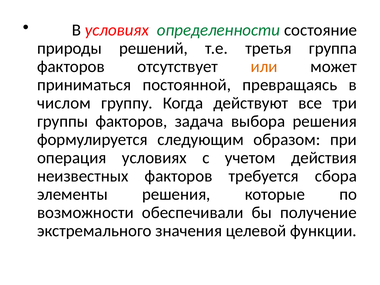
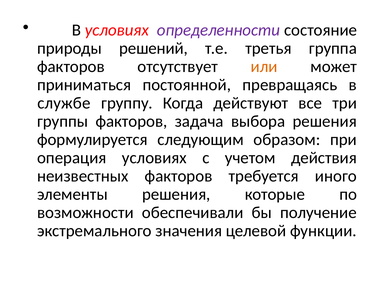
определенности colour: green -> purple (219, 30)
числом: числом -> службе (64, 103)
сбора: сбора -> иного (336, 176)
